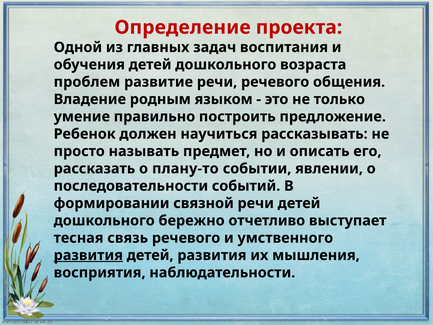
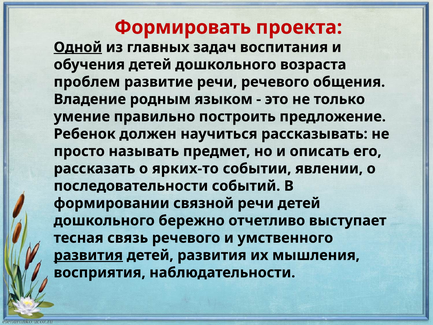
Определение: Определение -> Формировать (183, 27)
Одной underline: none -> present (78, 47)
плану-то: плану-то -> ярких-то (185, 168)
